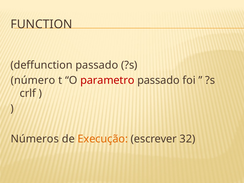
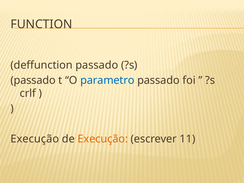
número: número -> passado (33, 80)
parametro colour: red -> blue (107, 80)
Números: Números -> Execução (35, 139)
32: 32 -> 11 (187, 139)
